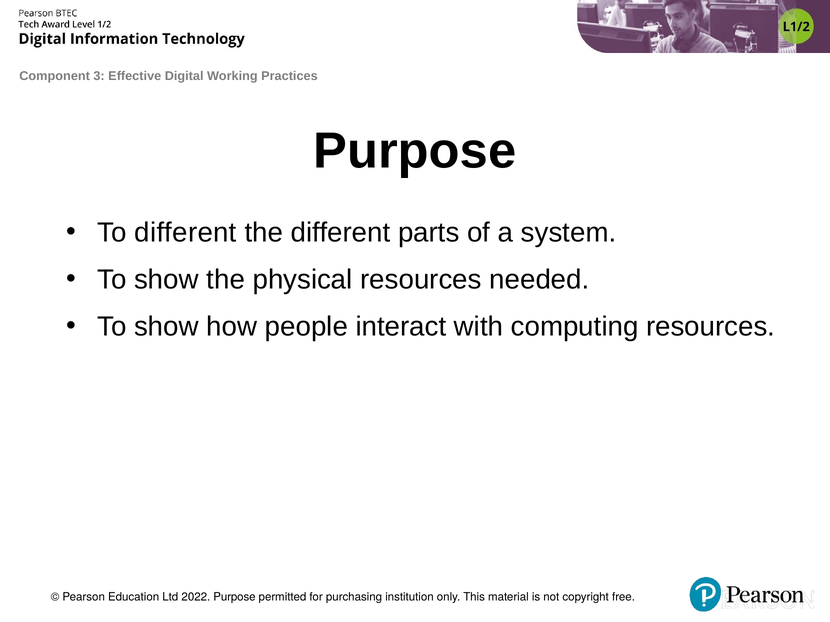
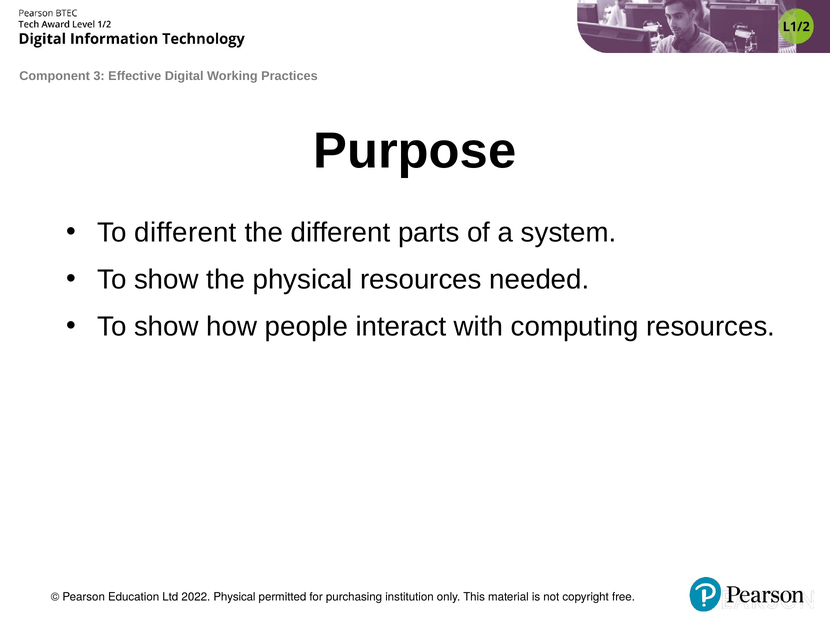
2022 Purpose: Purpose -> Physical (234, 598)
